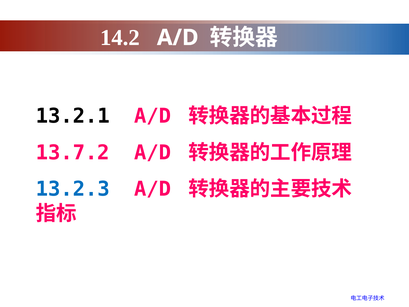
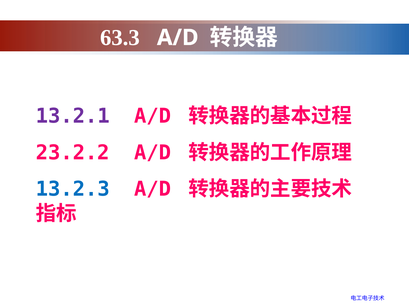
14.2: 14.2 -> 63.3 (120, 38)
13.2.1 colour: black -> purple (73, 116)
13.7.2: 13.7.2 -> 23.2.2 (73, 152)
